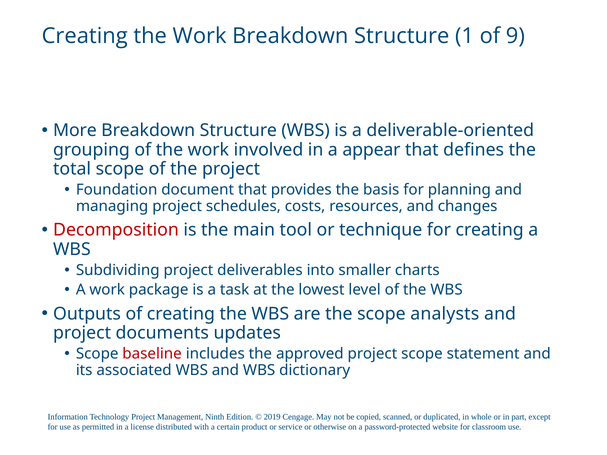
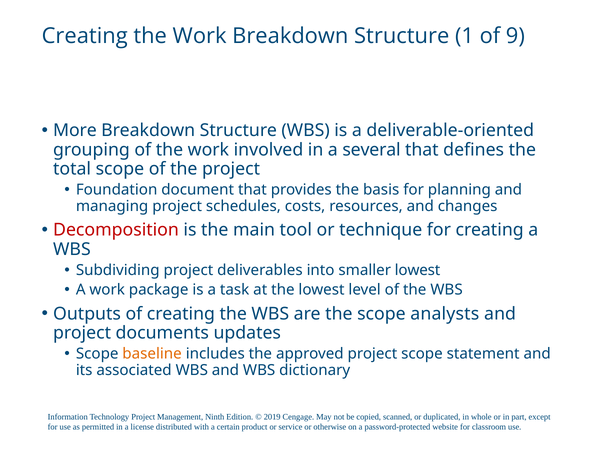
appear: appear -> several (372, 150)
smaller charts: charts -> lowest (417, 270)
baseline colour: red -> orange (152, 354)
